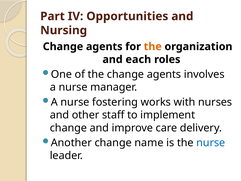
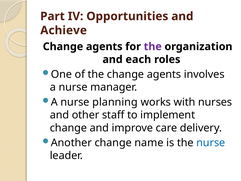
Nursing: Nursing -> Achieve (64, 30)
the colour: orange -> purple (153, 47)
fostering: fostering -> planning (115, 102)
